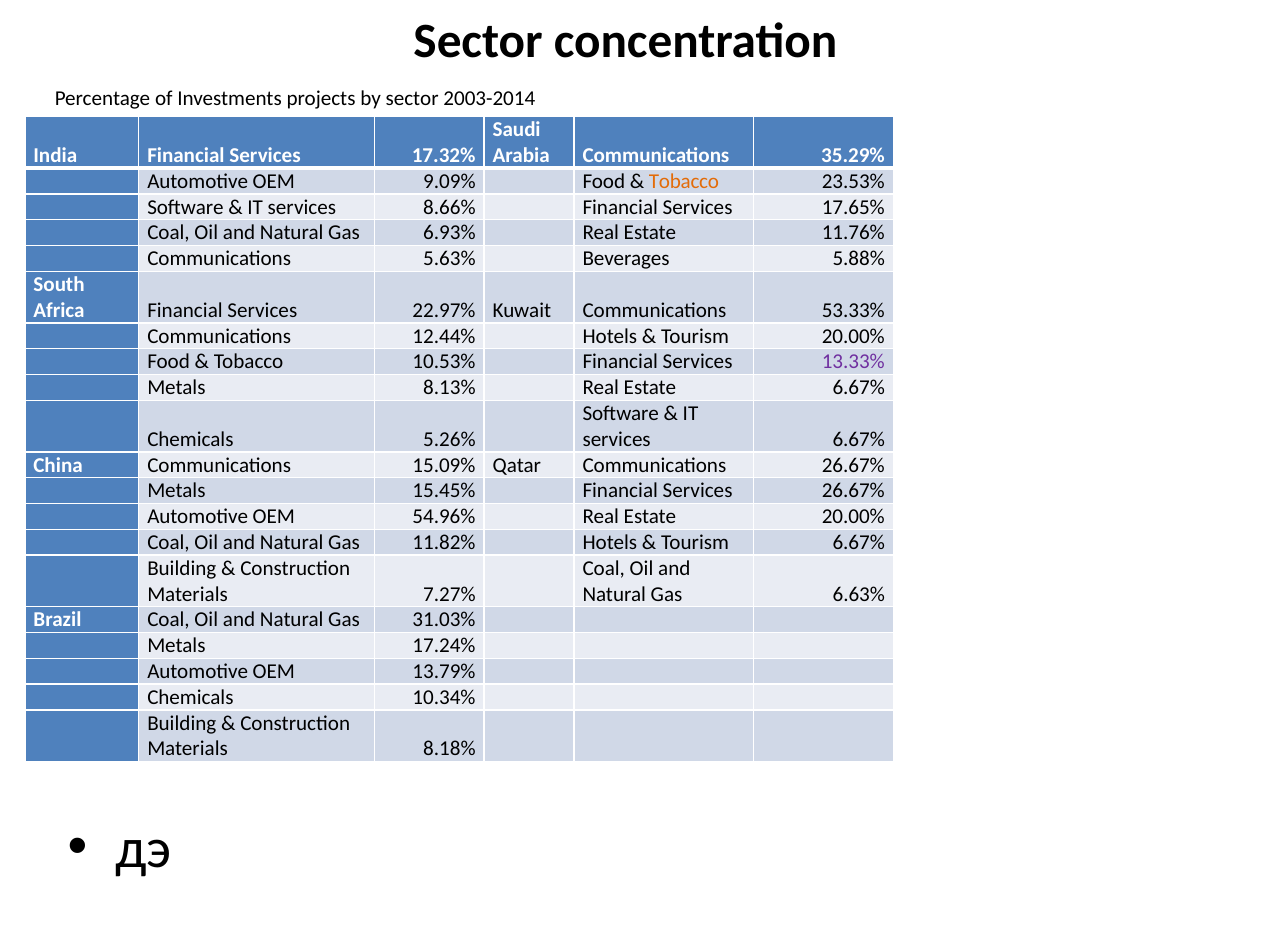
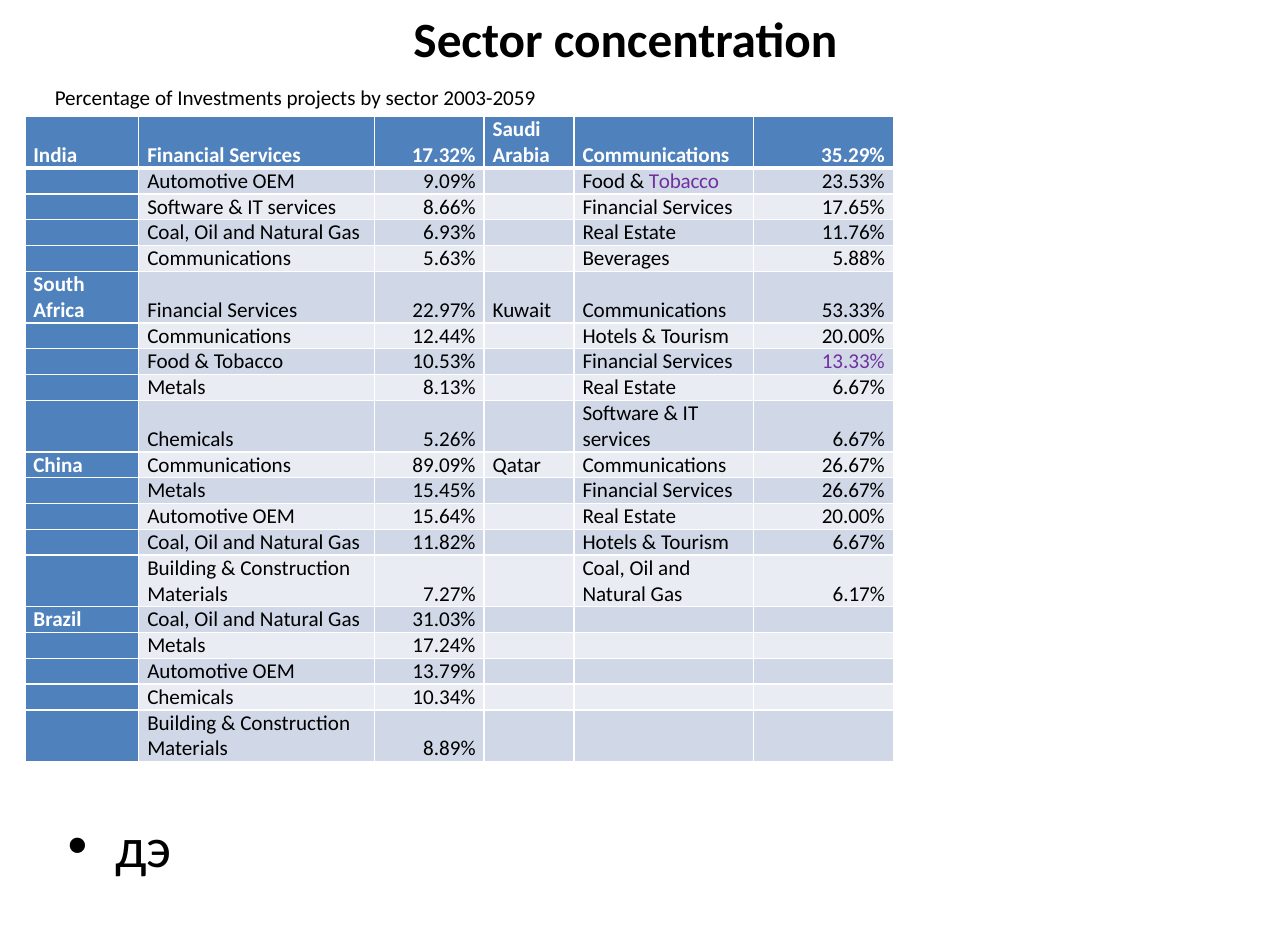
2003-2014: 2003-2014 -> 2003-2059 (489, 98)
Tobacco colour: orange -> purple (684, 181)
15.09%: 15.09% -> 89.09% (444, 465)
54.96%: 54.96% -> 15.64% (444, 517)
6.63%: 6.63% -> 6.17% (859, 594)
8.18%: 8.18% -> 8.89% (449, 749)
